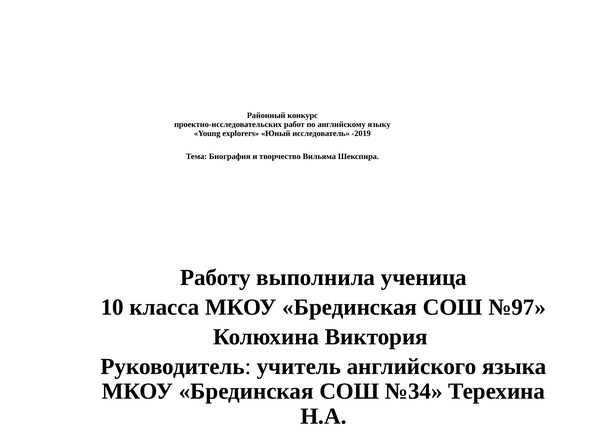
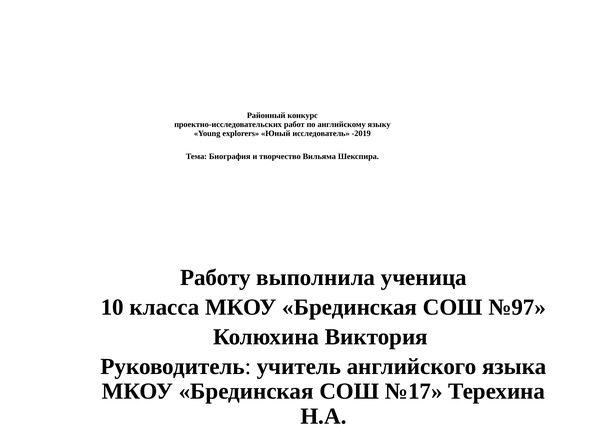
№34: №34 -> №17 (414, 392)
